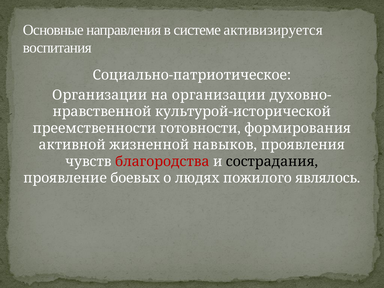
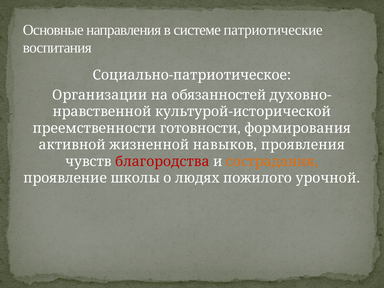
активизируется: активизируется -> патриотические (273, 30)
на организации: организации -> обязанностей (219, 95)
сострадания colour: black -> orange (272, 162)
боевых: боевых -> школы (135, 178)
являлось: являлось -> урочной (328, 178)
